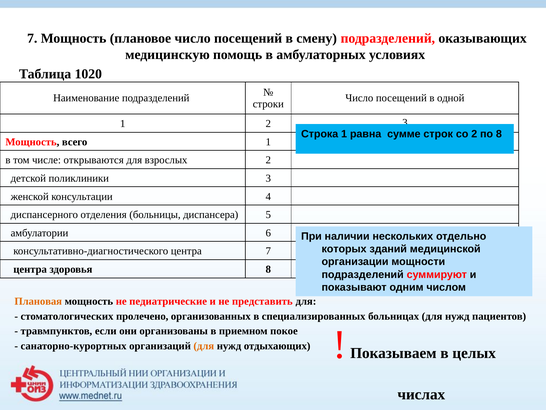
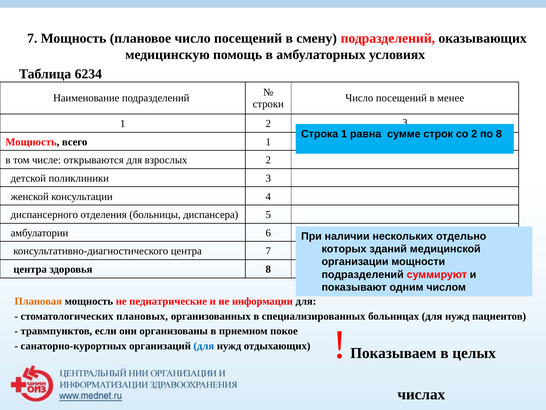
1020: 1020 -> 6234 (88, 74)
одной: одной -> менее (451, 98)
представить: представить -> информации (262, 301)
пролечено: пролечено -> плановых (142, 316)
для colour: orange -> blue (204, 346)
